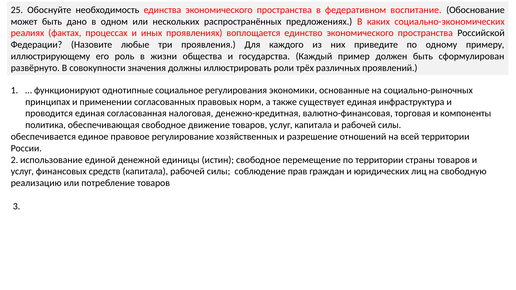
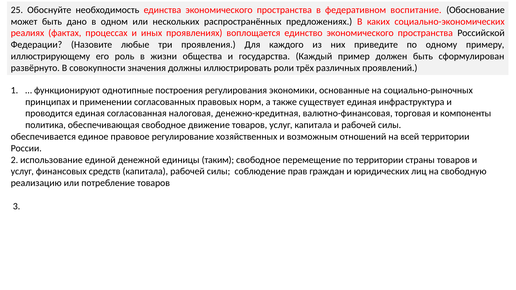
социальное: социальное -> построения (179, 90)
разрешение: разрешение -> возможным (312, 137)
истин: истин -> таким (218, 160)
